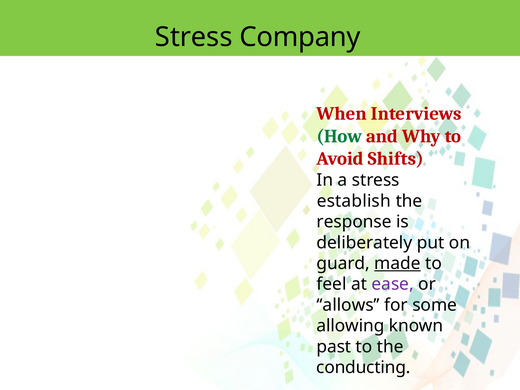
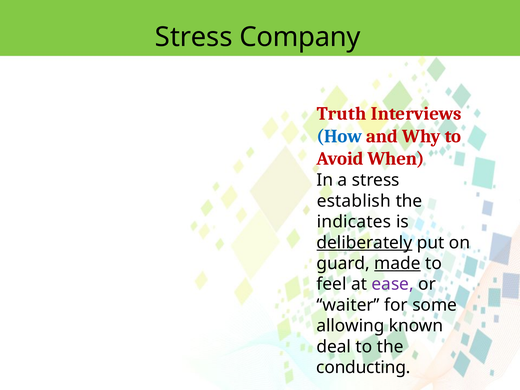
When: When -> Truth (342, 114)
How colour: green -> blue (339, 136)
Shifts: Shifts -> When (396, 159)
response: response -> indicates (354, 222)
deliberately underline: none -> present (364, 243)
allows: allows -> waiter (348, 305)
past: past -> deal (334, 347)
